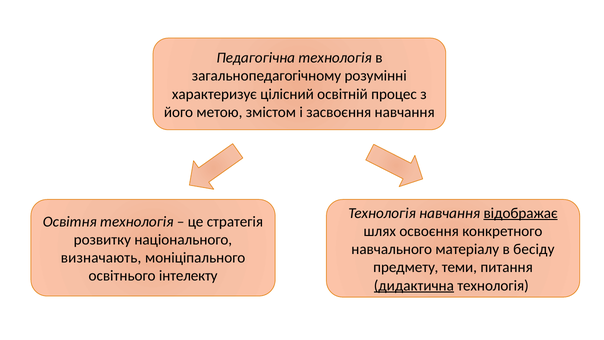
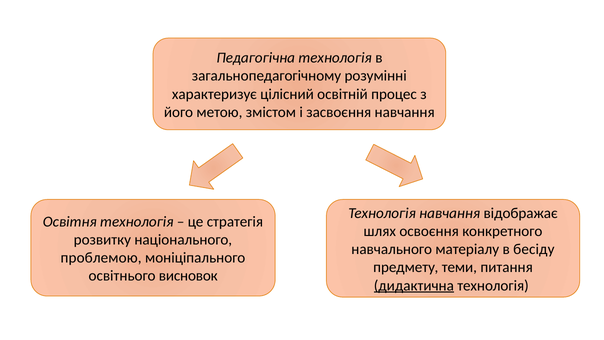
відображає underline: present -> none (521, 213)
визначають: визначають -> проблемою (101, 258)
інтелекту: інтелекту -> висновок (188, 276)
